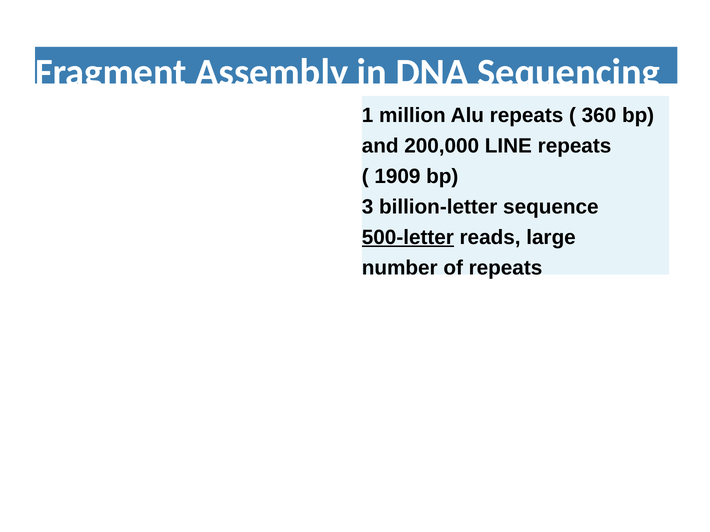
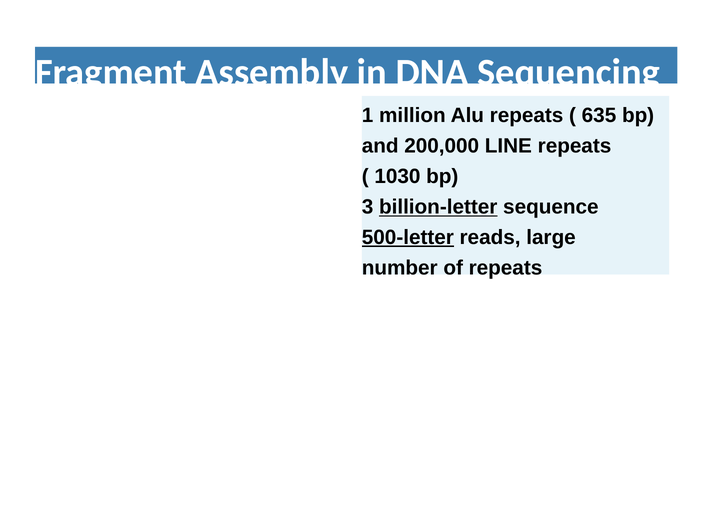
360: 360 -> 635 (599, 116)
1909: 1909 -> 1030 (397, 177)
billion-letter underline: none -> present (438, 207)
